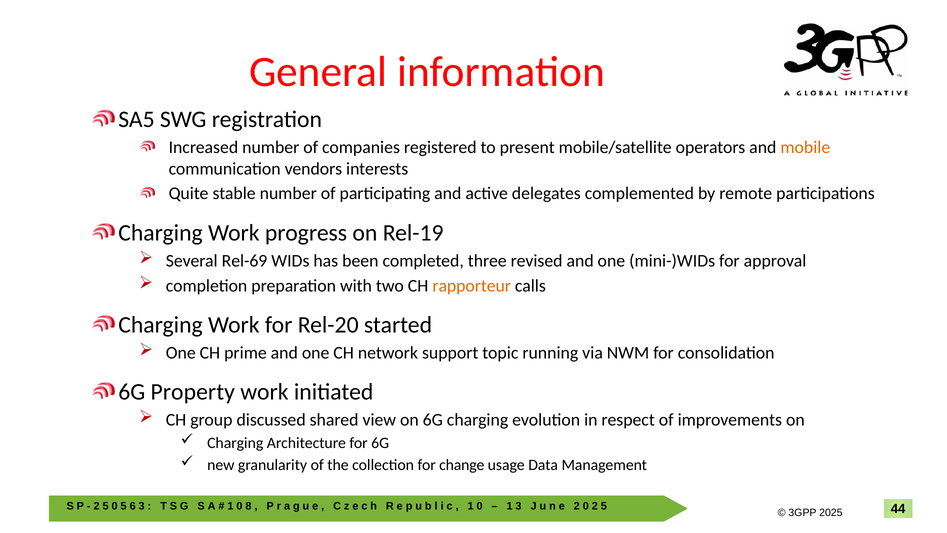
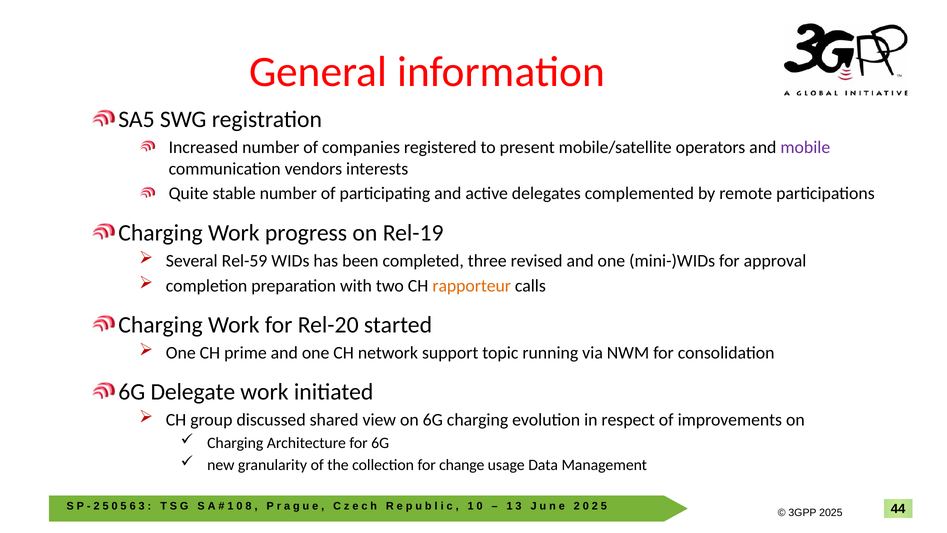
mobile colour: orange -> purple (805, 147)
Rel-69: Rel-69 -> Rel-59 (245, 261)
Property: Property -> Delegate (193, 392)
